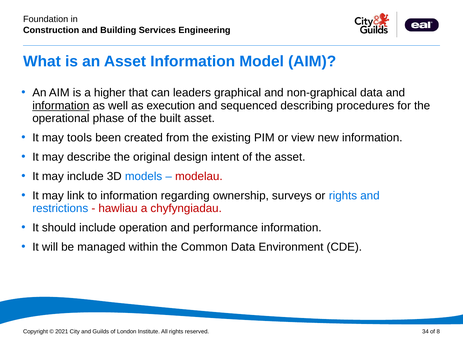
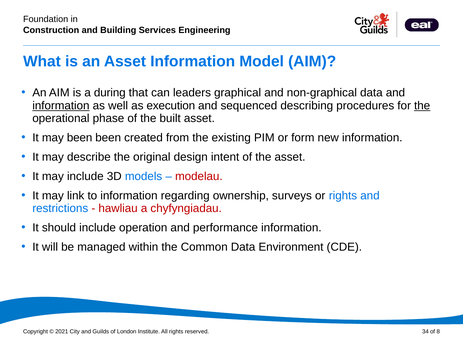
higher: higher -> during (110, 93)
the underline: none -> present (422, 106)
may tools: tools -> been (80, 138)
view: view -> form (303, 138)
